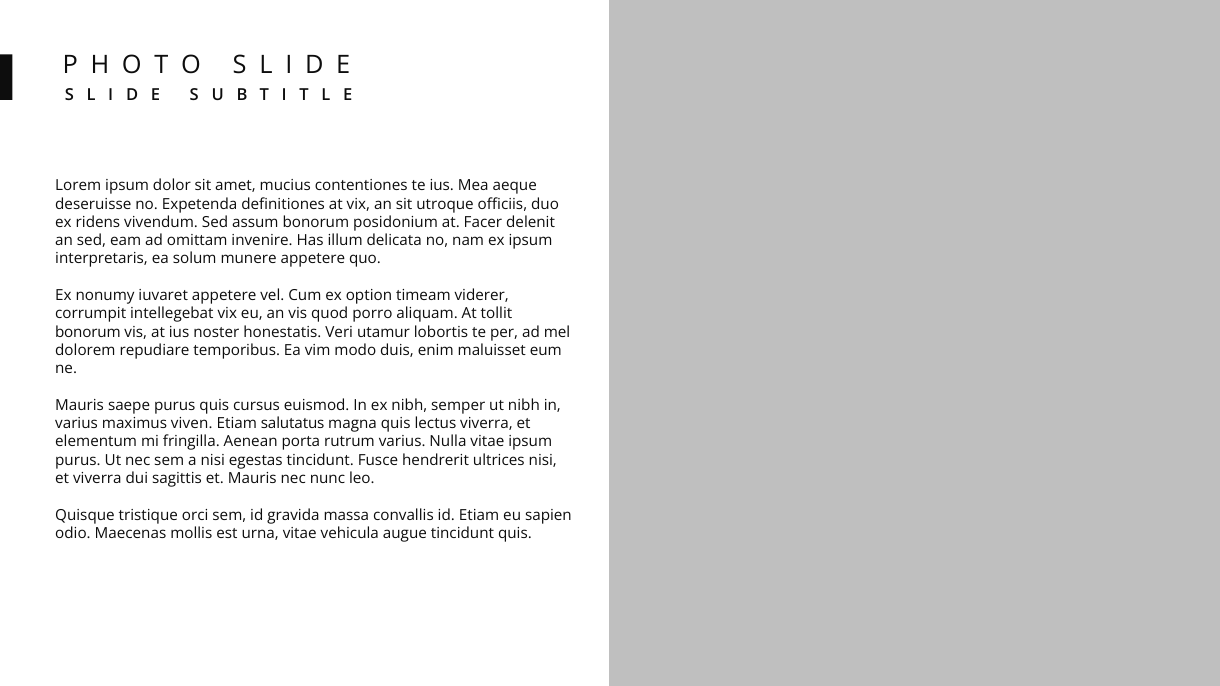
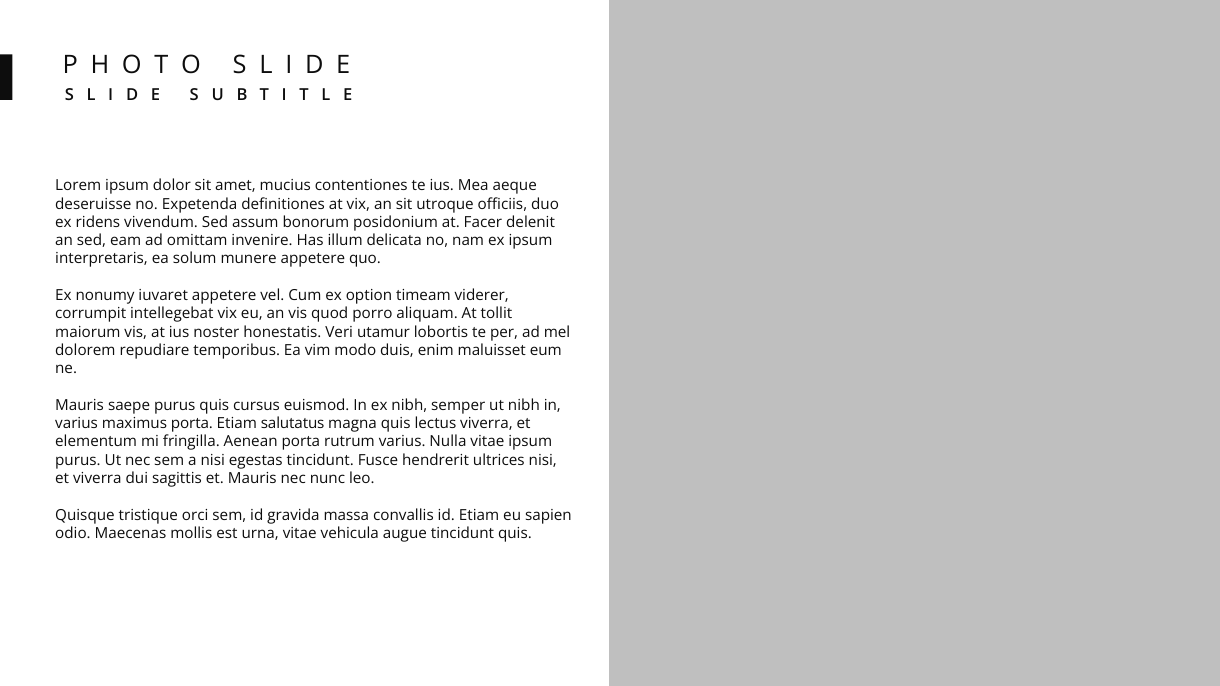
bonorum: bonorum -> maiorum (88, 332)
maximus viven: viven -> porta (192, 424)
